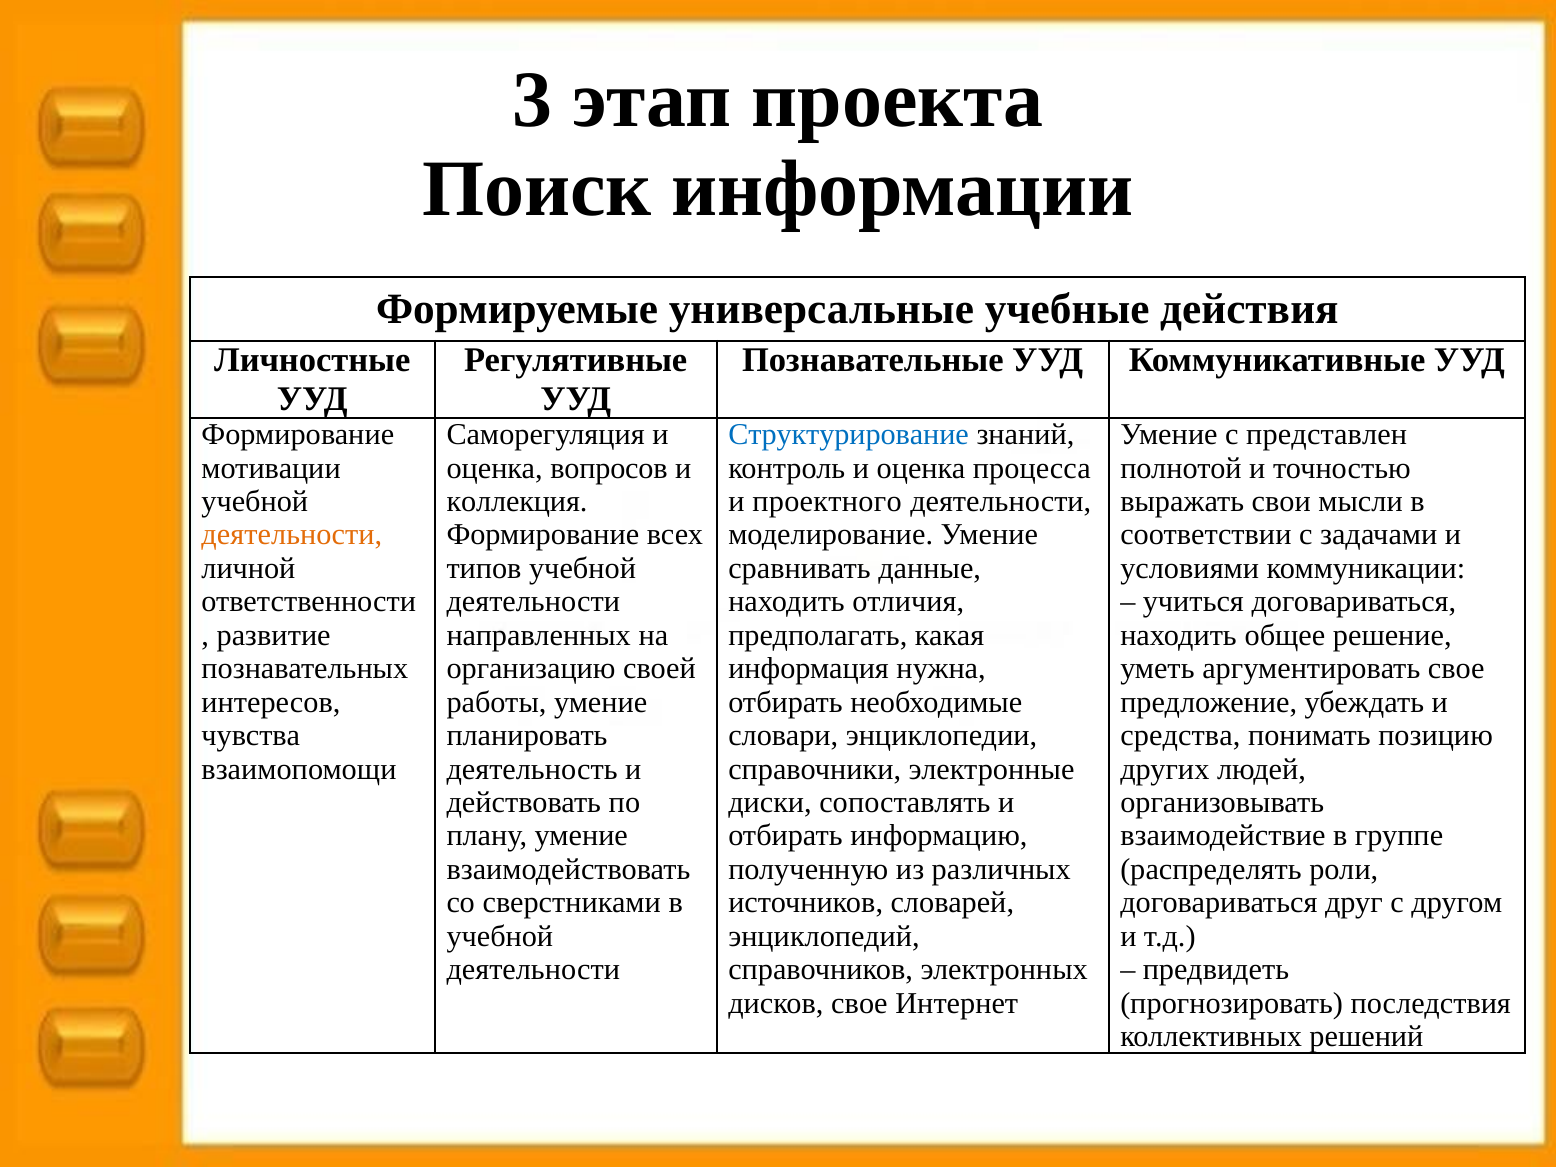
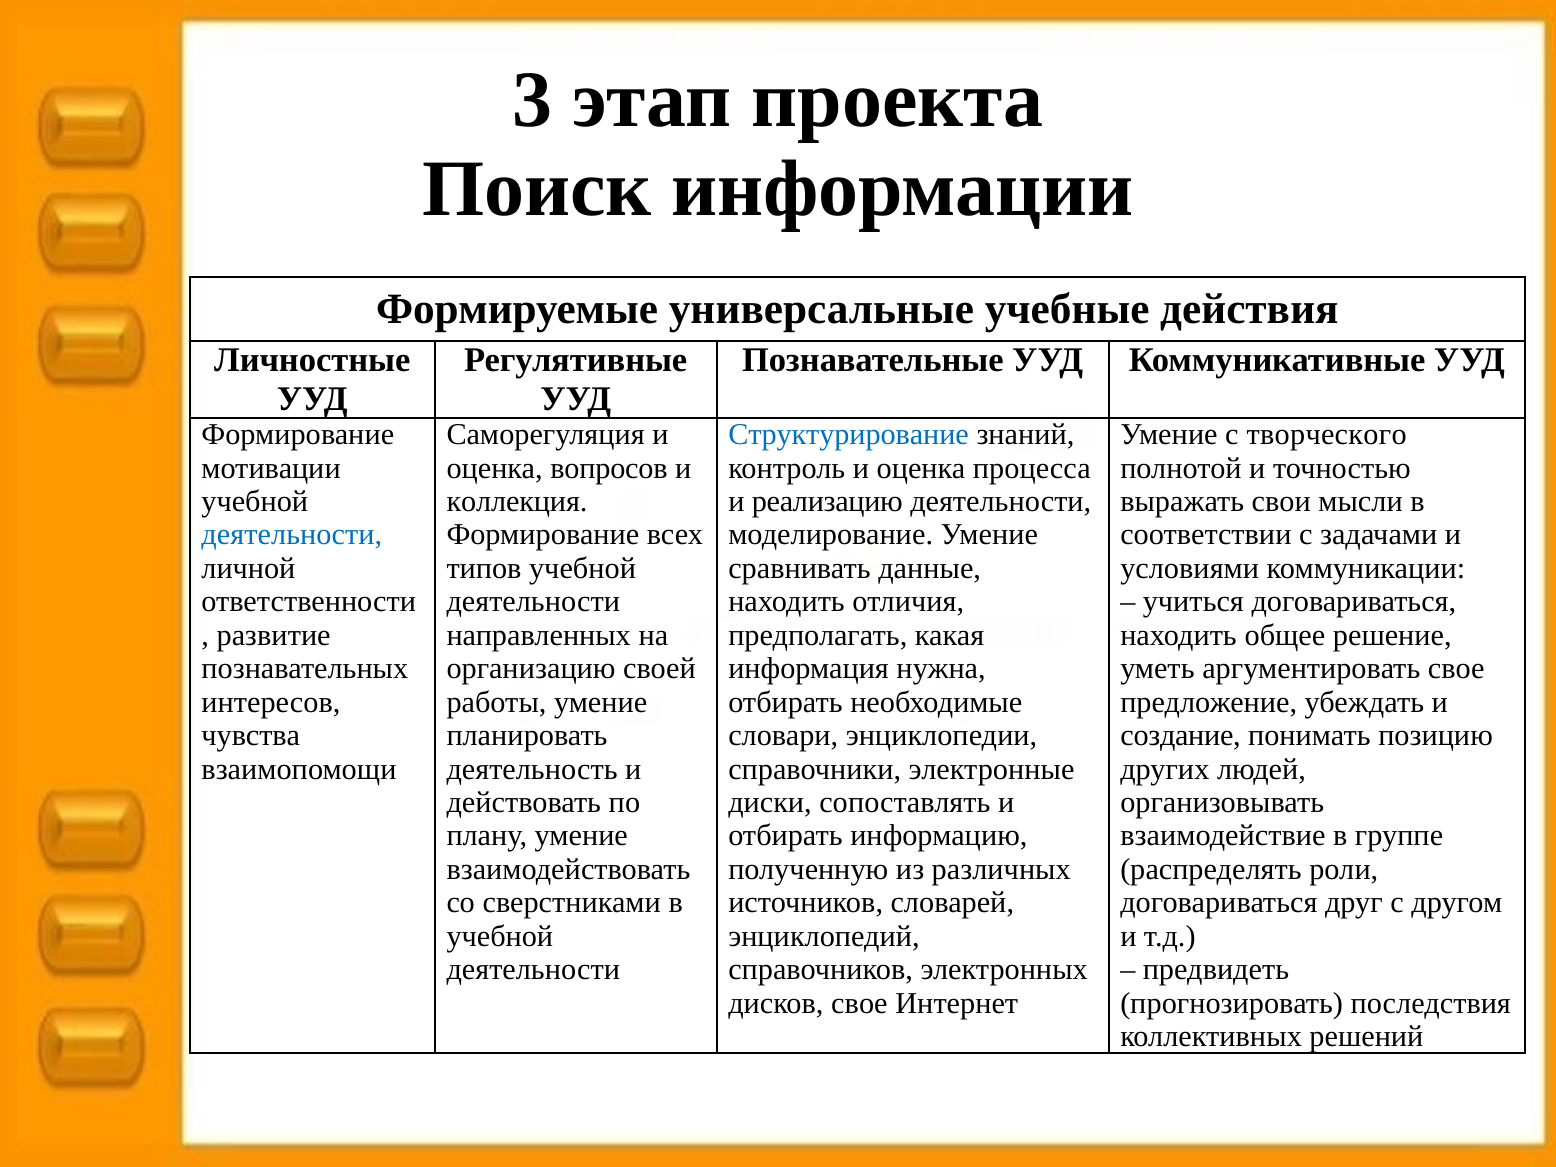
представлен: представлен -> творческого (1327, 435)
проектного: проектного -> реализацию (827, 501)
деятельности colour: orange -> blue (292, 535)
средства: средства -> создание (1181, 736)
